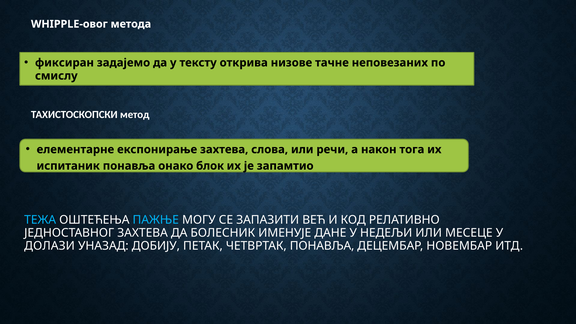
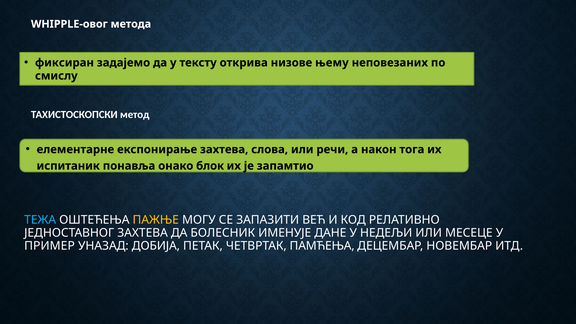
тачне: тачне -> њему (332, 63)
ПАЖЊЕ colour: light blue -> yellow (156, 220)
ДОЛАЗИ: ДОЛАЗИ -> ПРИМЕР (50, 246)
ДОБИЈУ: ДОБИЈУ -> ДОБИЈА (156, 246)
ЧЕТВРТАК ПОНАВЉА: ПОНАВЉА -> ПАМЋЕЊА (322, 246)
